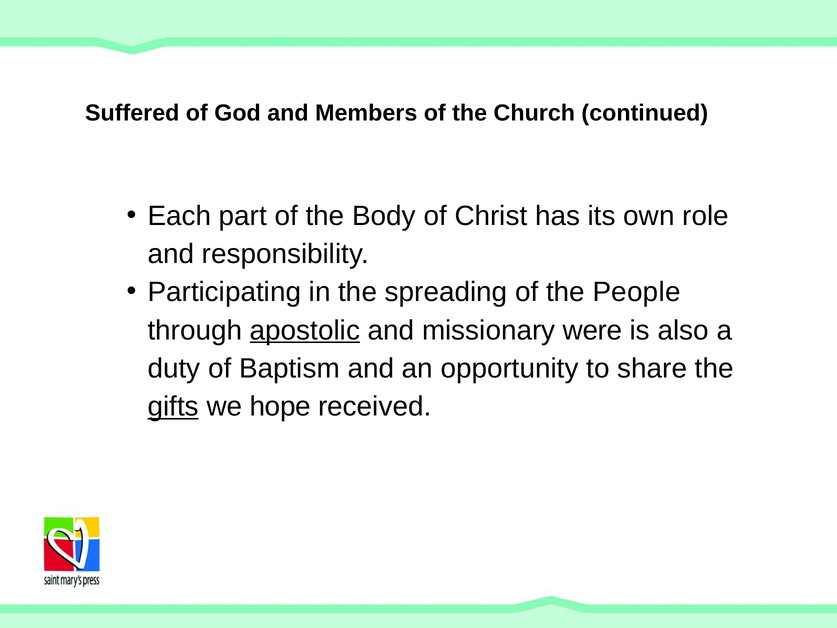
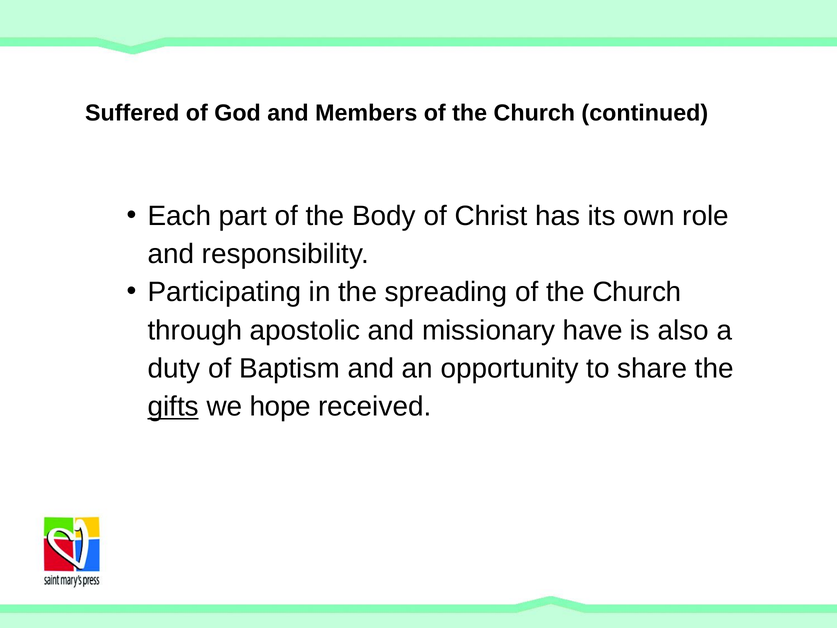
spreading of the People: People -> Church (637, 292)
apostolic underline: present -> none (305, 330)
were: were -> have (593, 330)
